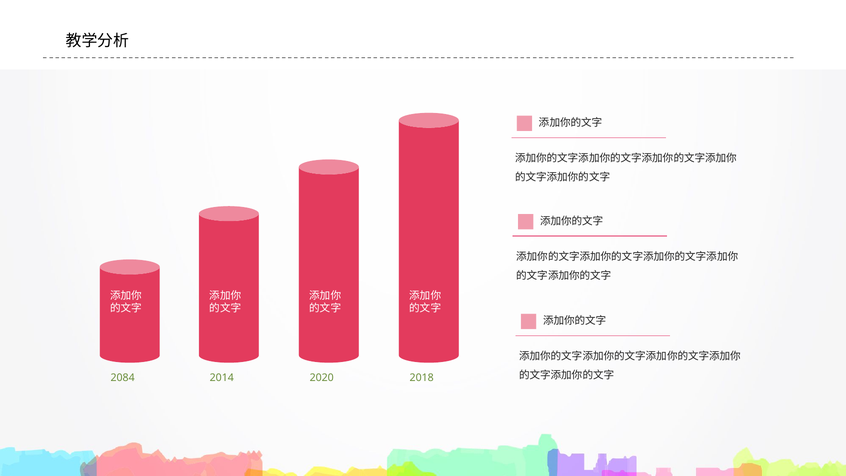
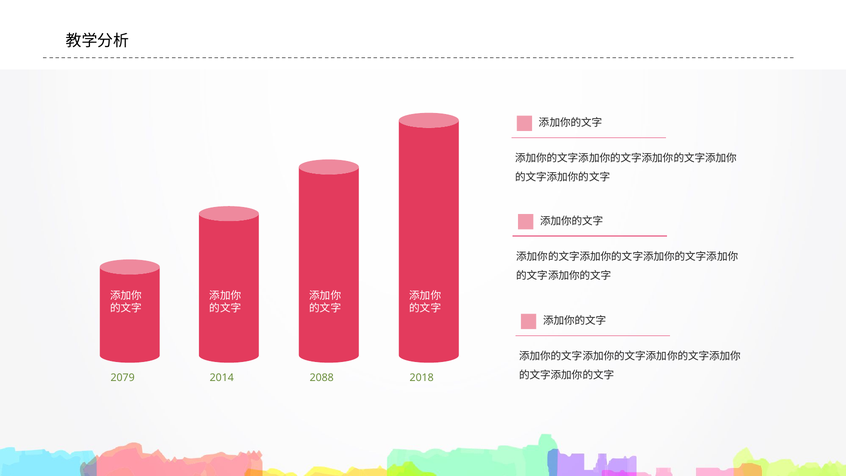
2084: 2084 -> 2079 (123, 378)
2020: 2020 -> 2088 (322, 378)
